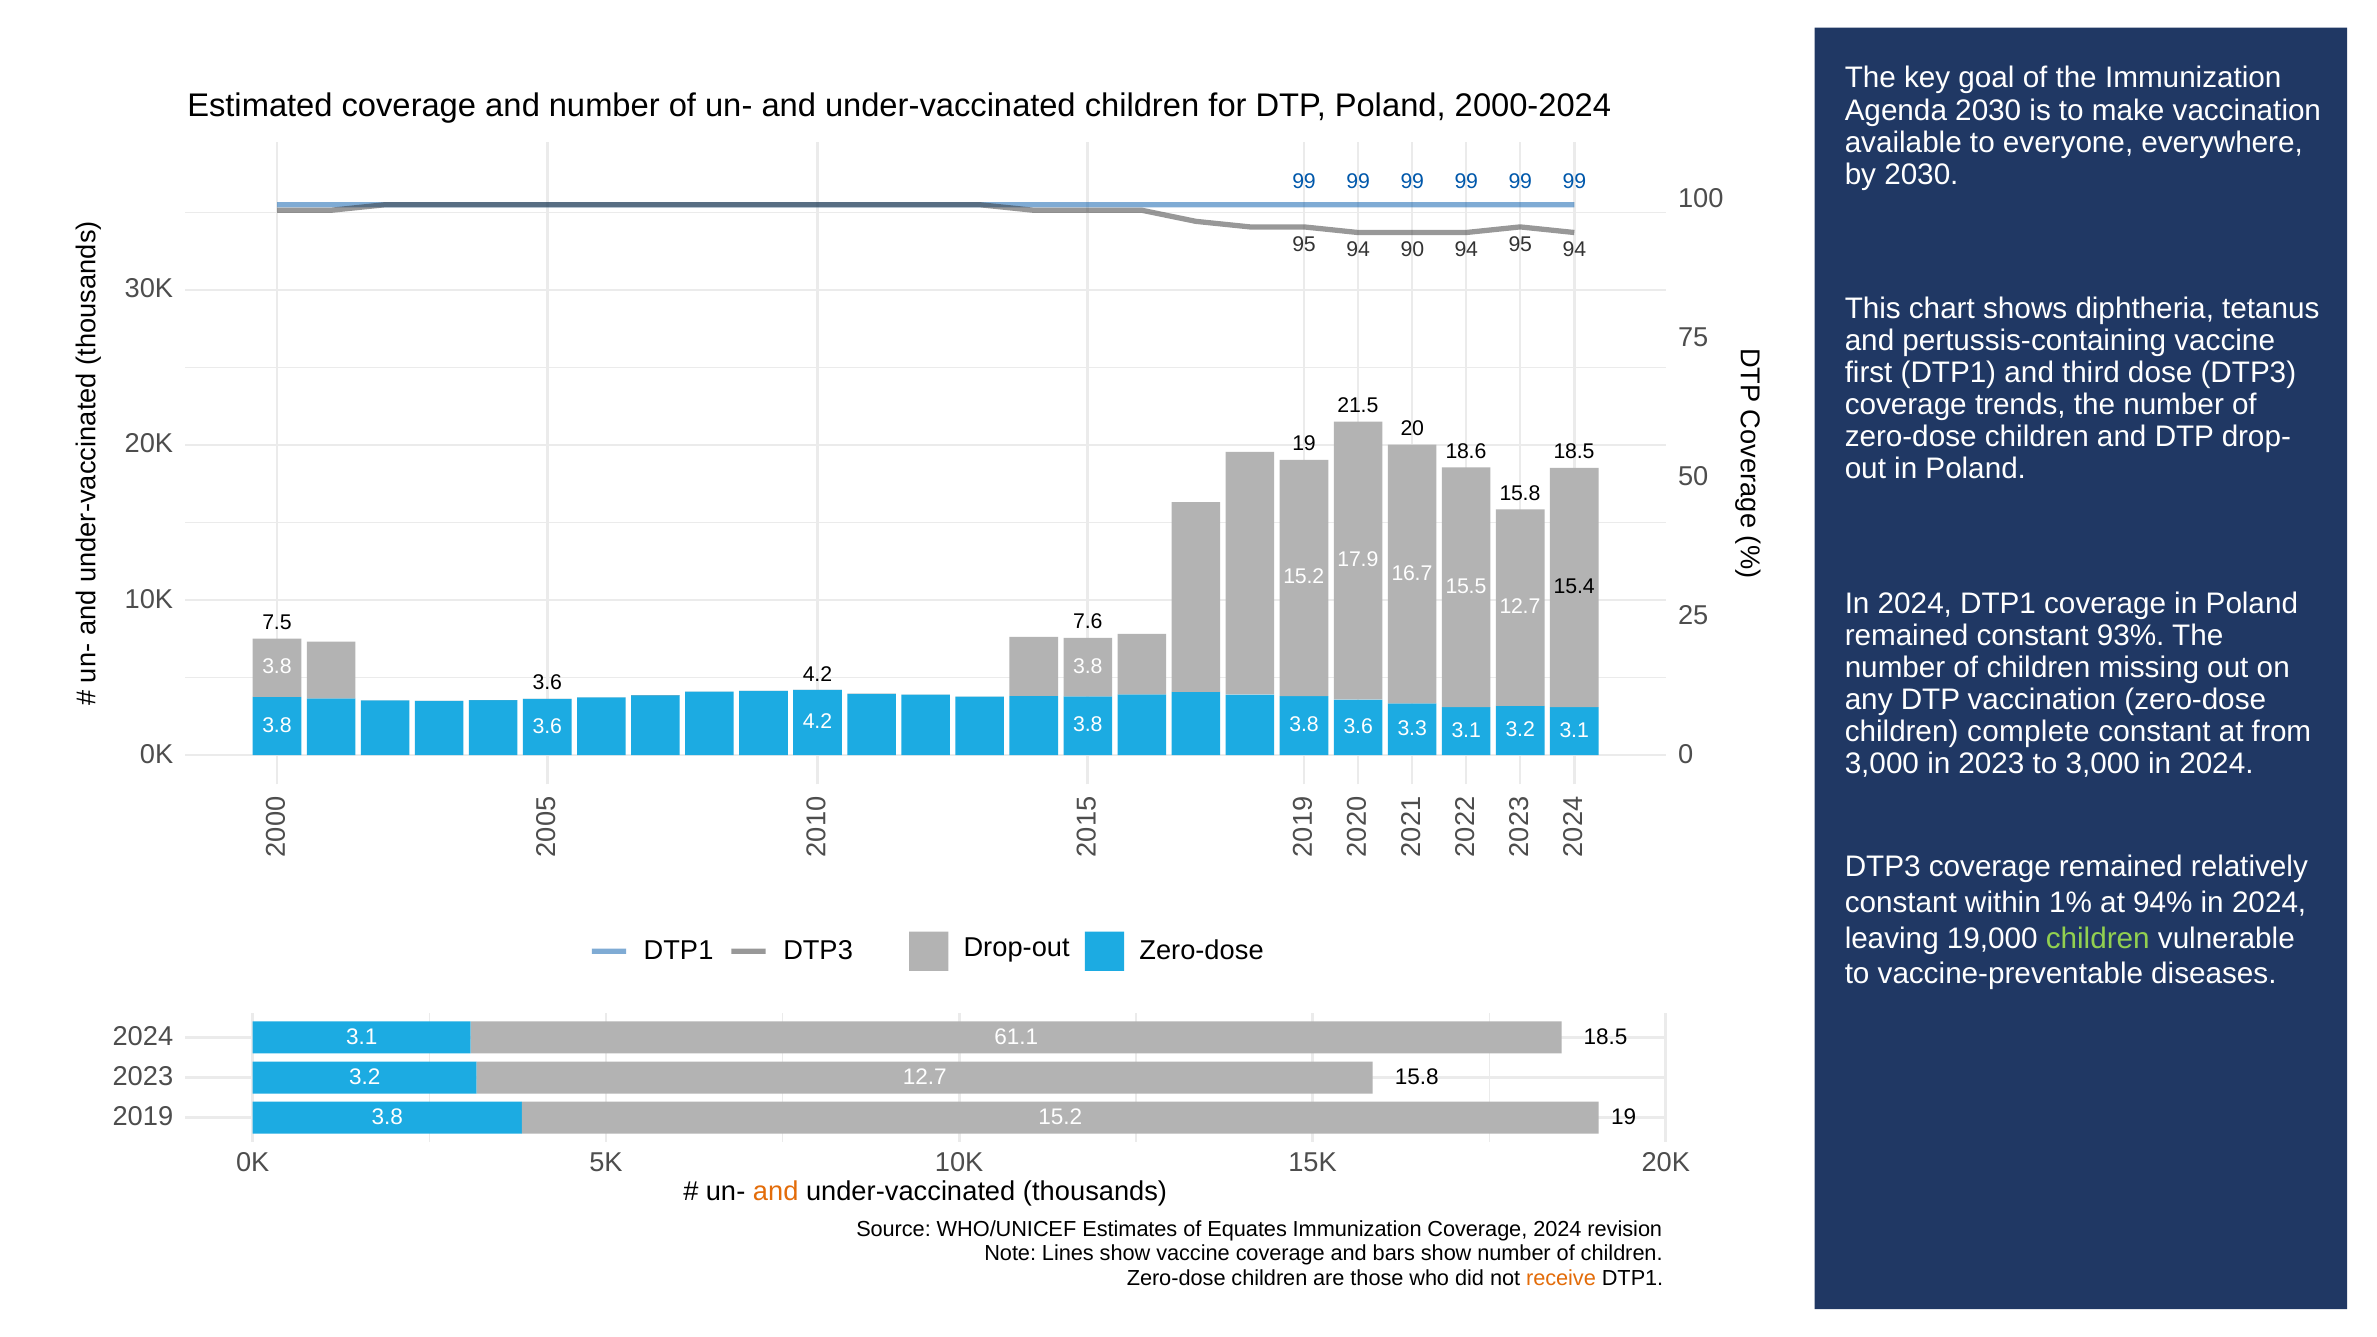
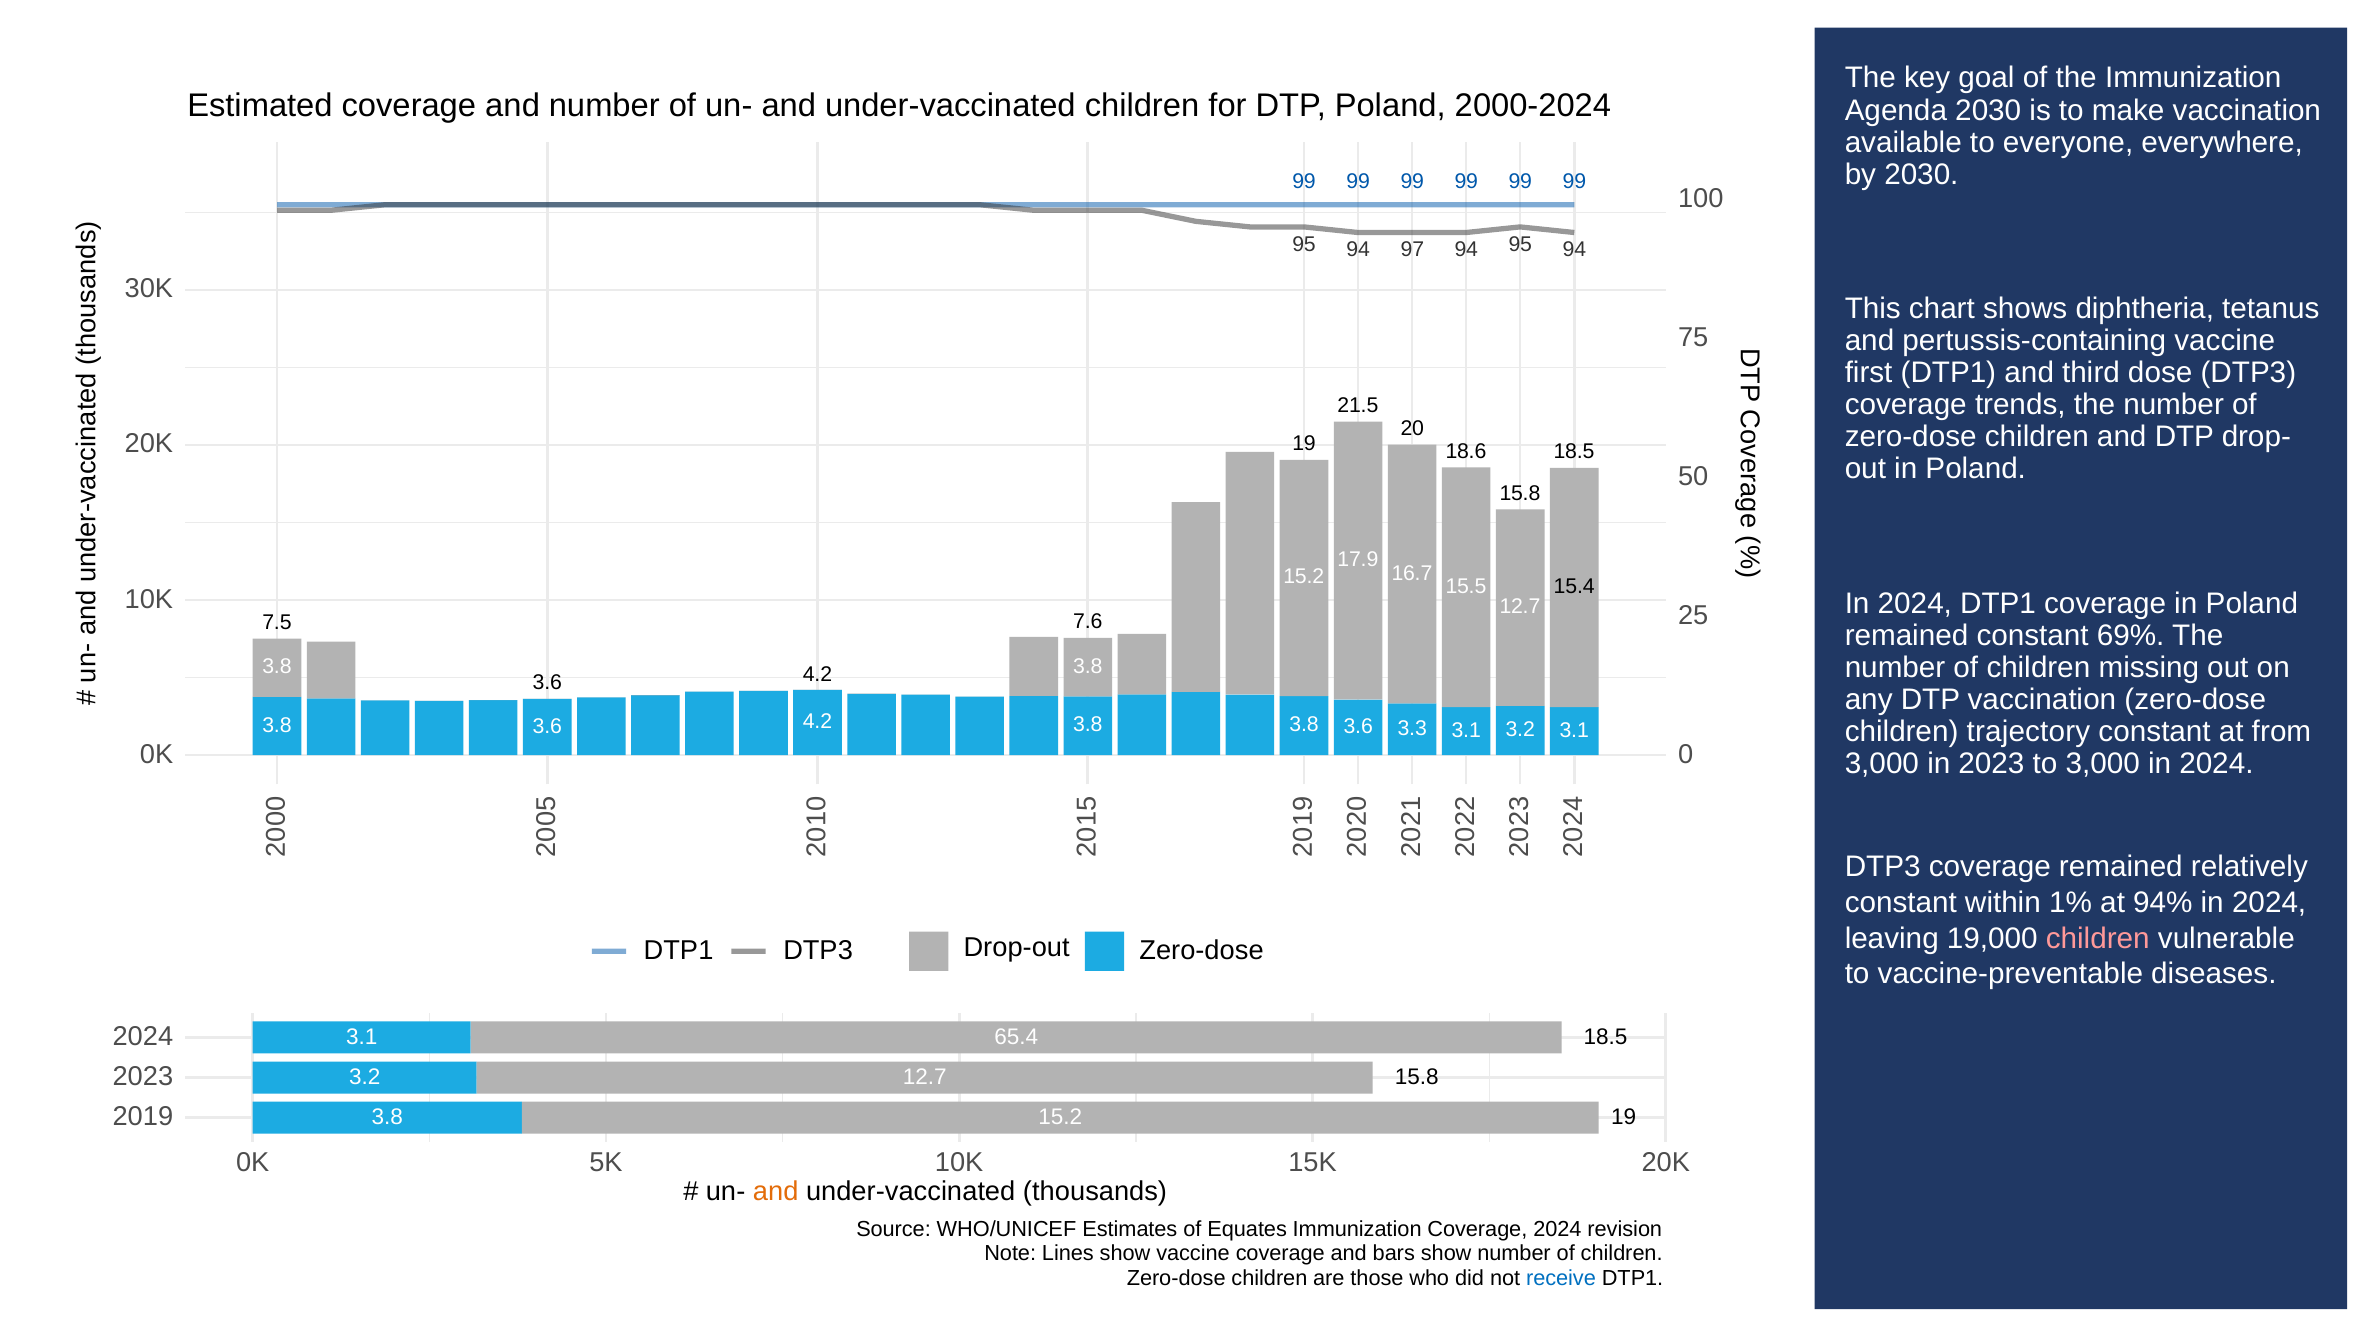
90: 90 -> 97 (1412, 250)
93%: 93% -> 69% (2131, 635)
complete: complete -> trajectory (2028, 732)
children colour: light green -> pink (2098, 938)
61.1: 61.1 -> 65.4 (1016, 1037)
receive colour: orange -> blue (1561, 1279)
